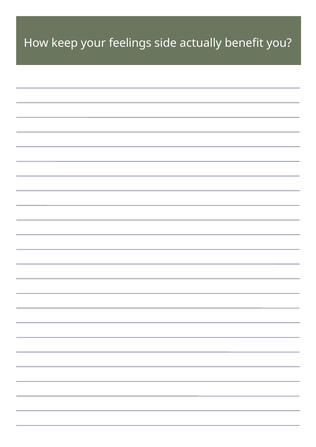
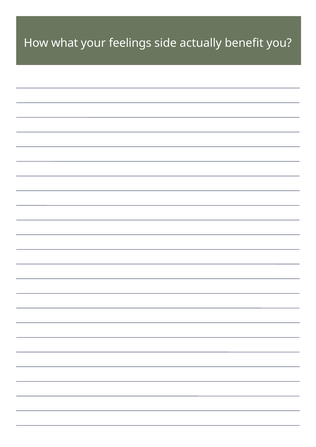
keep: keep -> what (65, 43)
